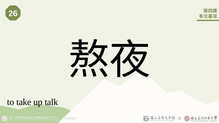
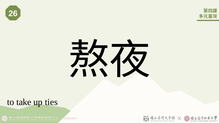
talk: talk -> ties (51, 102)
